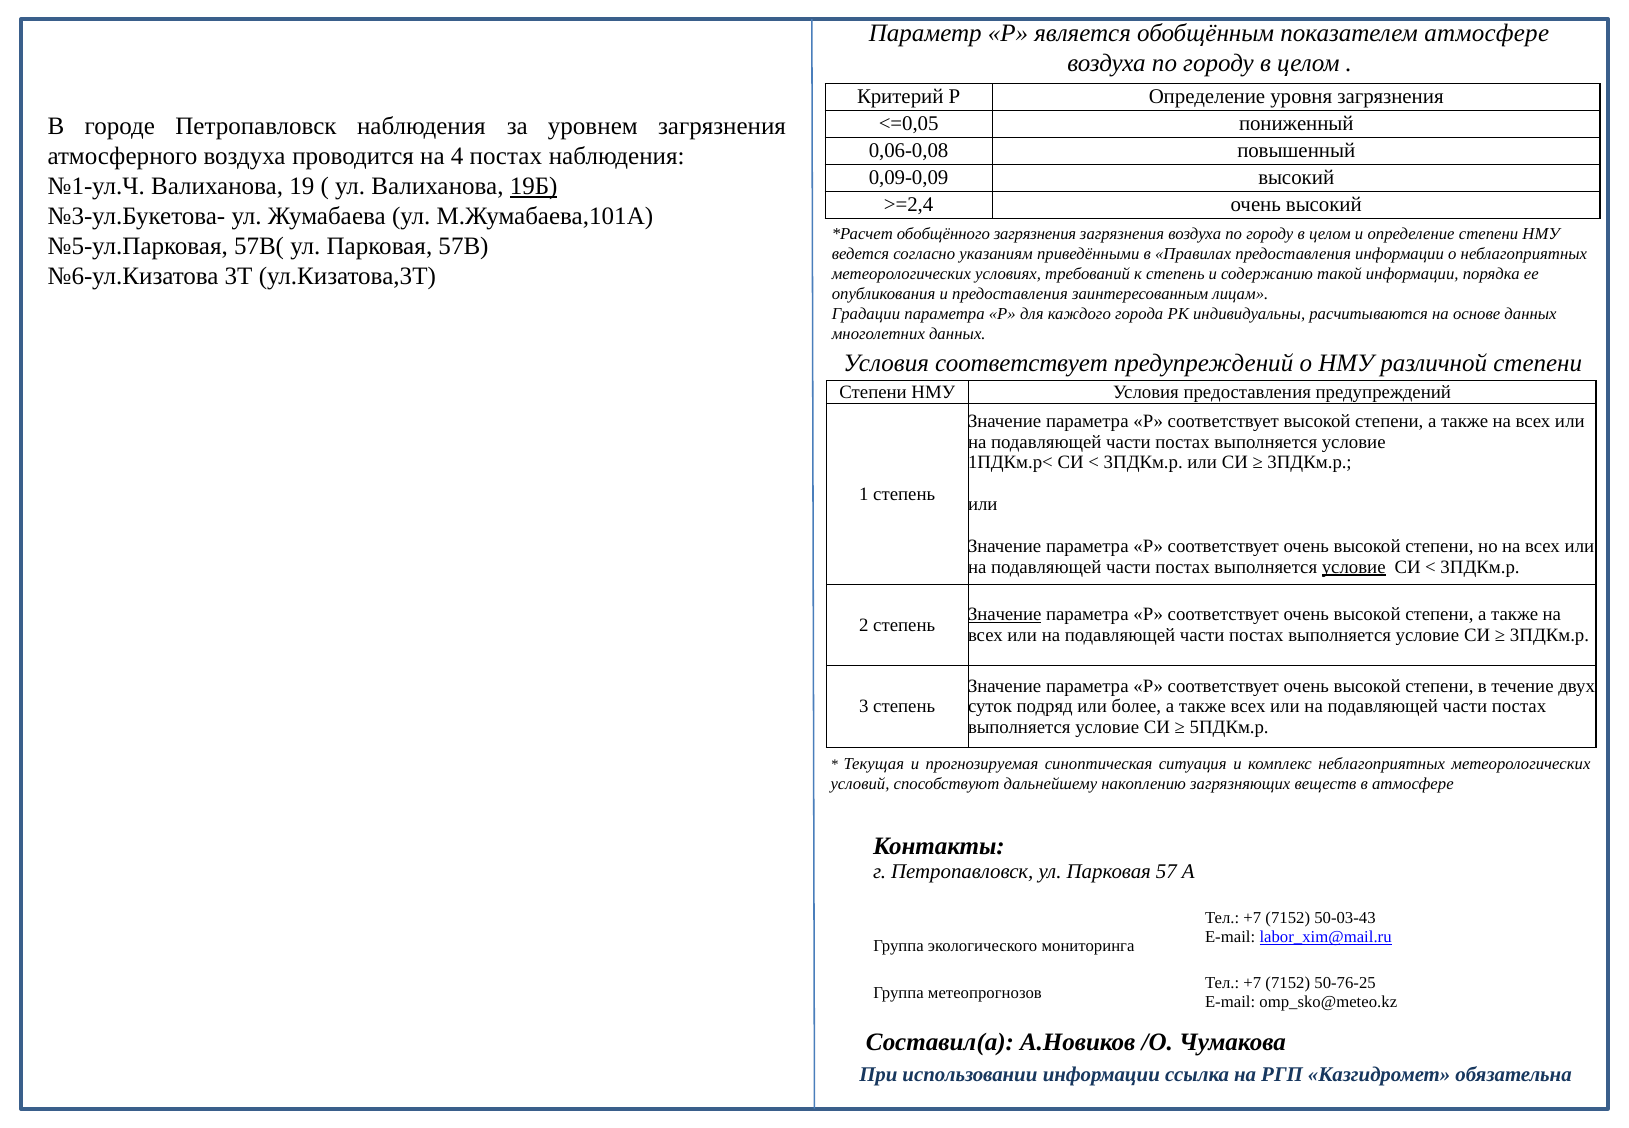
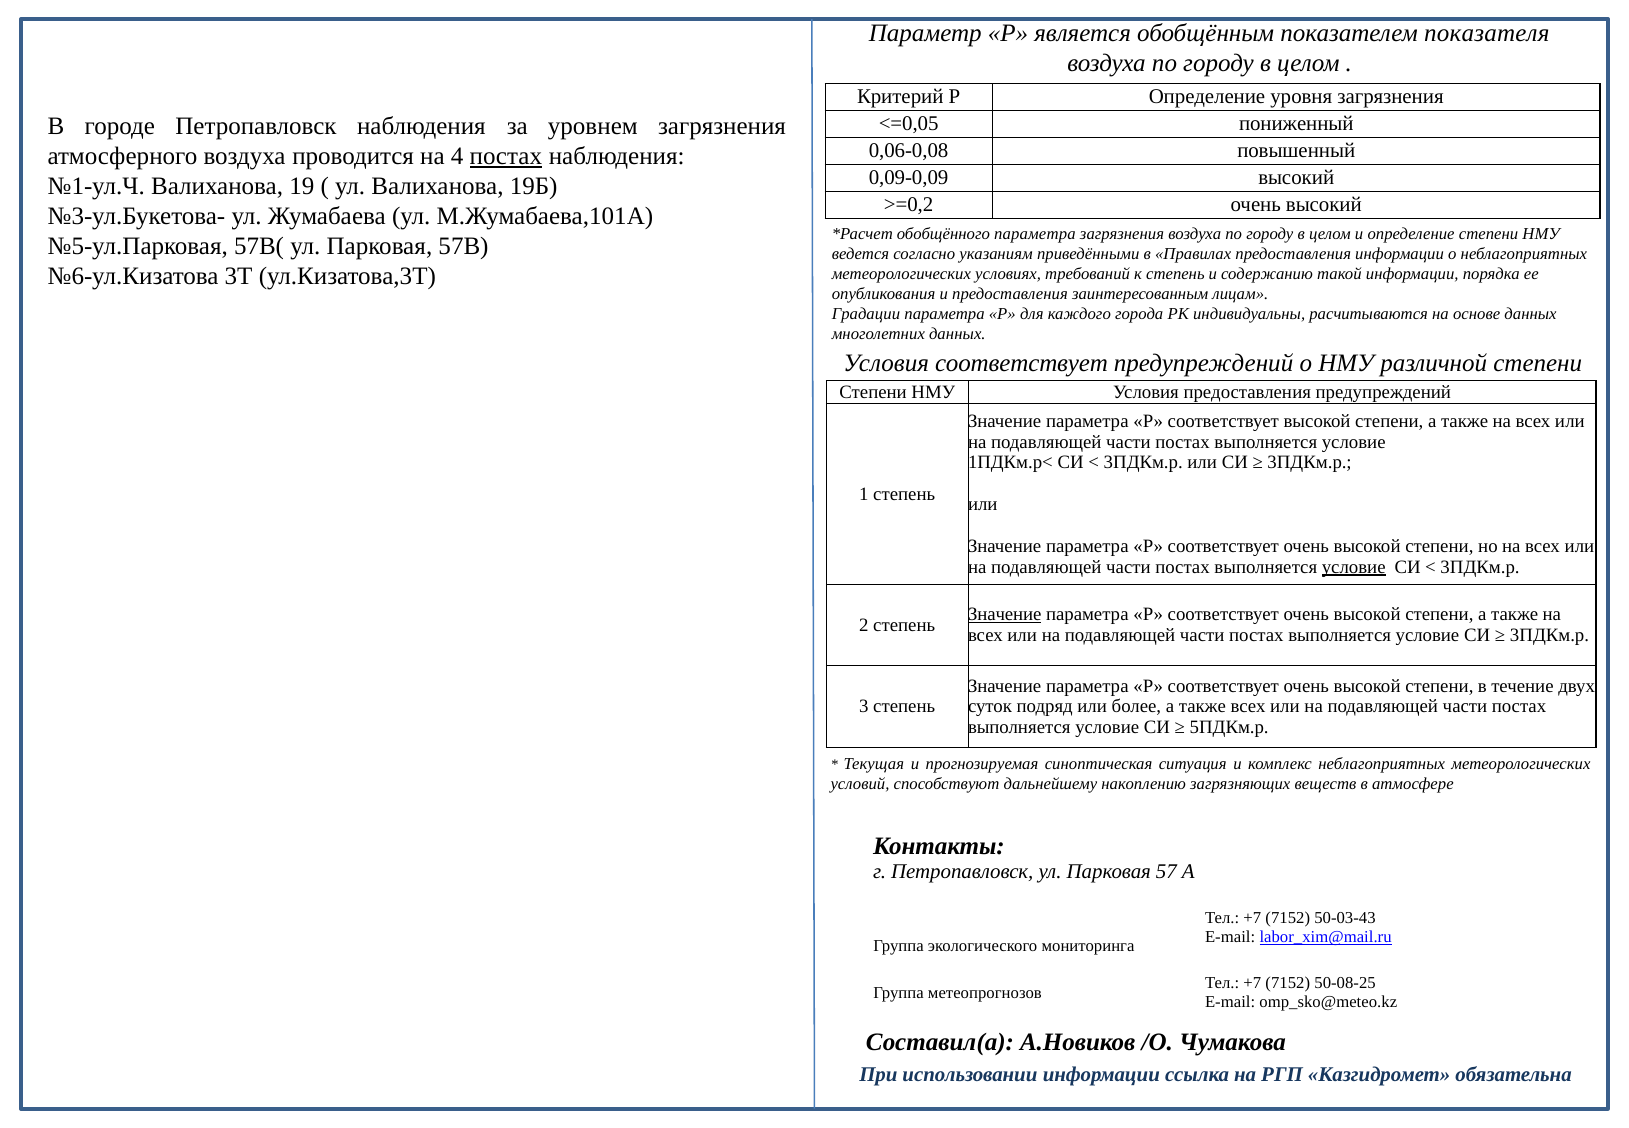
показателем атмосфере: атмосфере -> показателя (1487, 33)
постах underline: none -> present (506, 156)
19Б underline: present -> none (534, 186)
>=2,4: >=2,4 -> >=0,2 (909, 204)
обобщённого загрязнения: загрязнения -> параметра (1035, 234)
50-76-25: 50-76-25 -> 50-08-25 (1345, 983)
